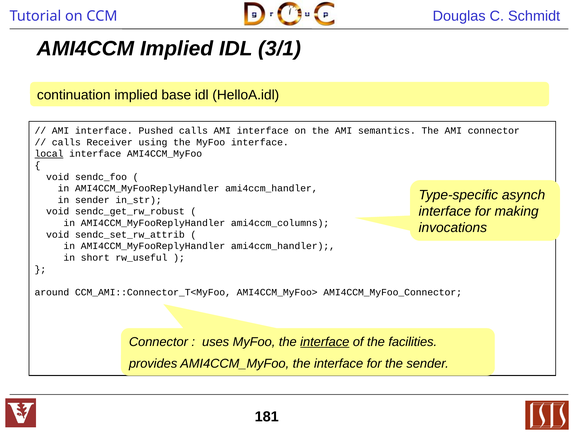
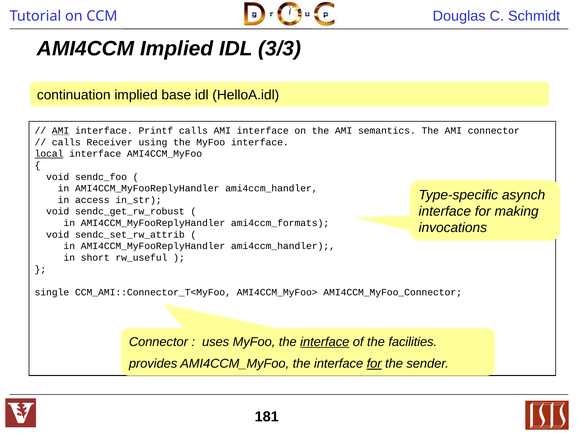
3/1: 3/1 -> 3/3 (280, 49)
AMI underline: none -> present (61, 131)
Pushed: Pushed -> Printf (156, 131)
in sender: sender -> access (92, 200)
ami4ccm_columns: ami4ccm_columns -> ami4ccm_formats (280, 223)
around: around -> single (52, 293)
for underline: none -> present (374, 364)
